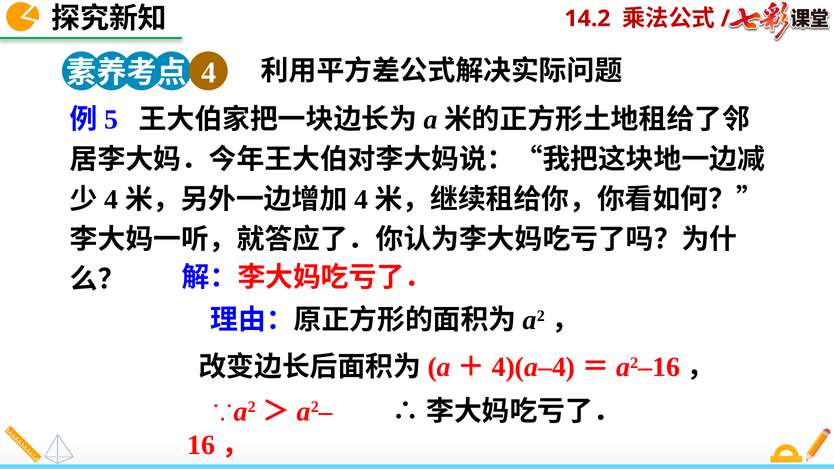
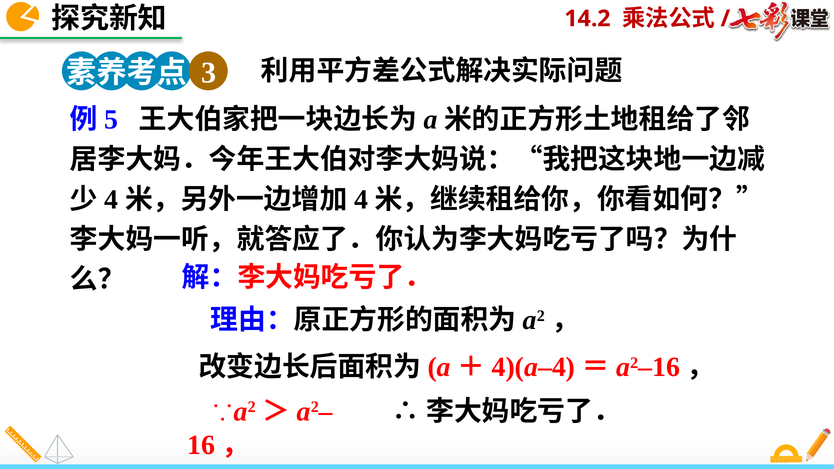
4: 4 -> 3 (209, 73)
